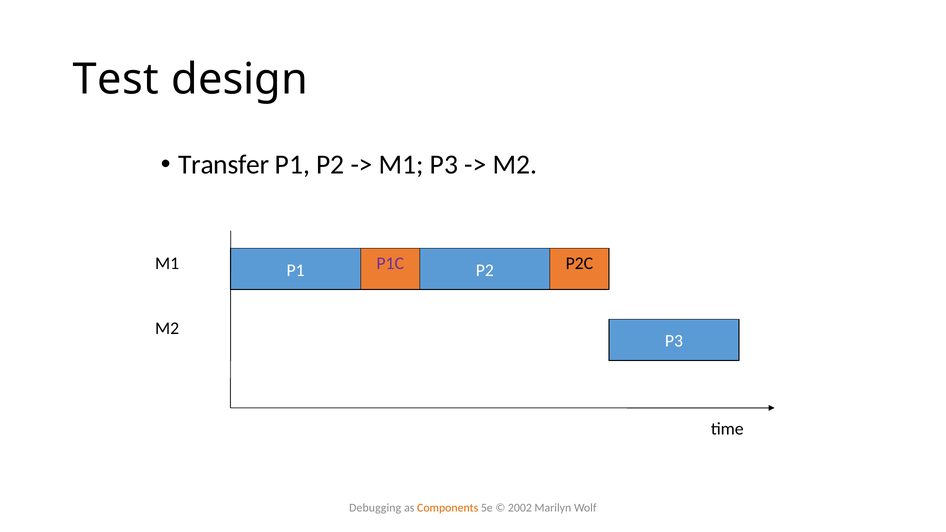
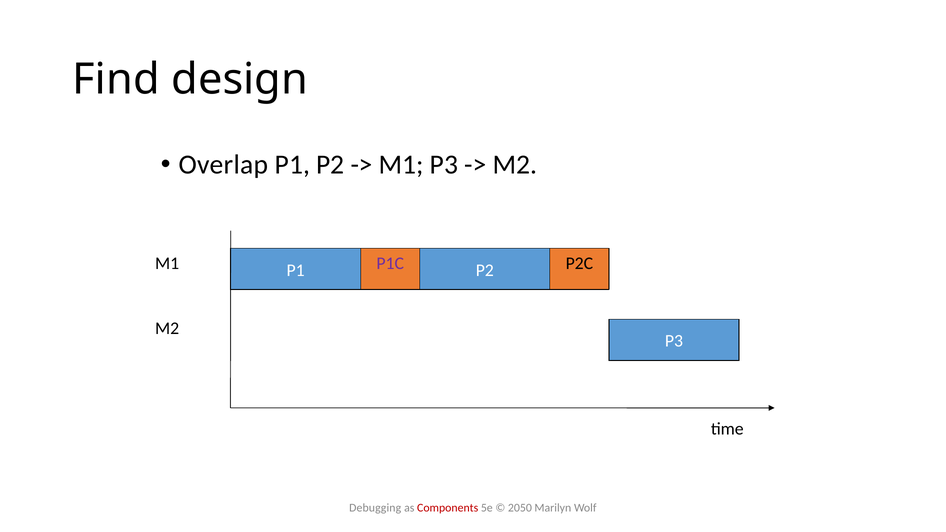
Test: Test -> Find (116, 79)
Transfer: Transfer -> Overlap (223, 165)
Components colour: orange -> red (448, 508)
2002: 2002 -> 2050 (520, 508)
